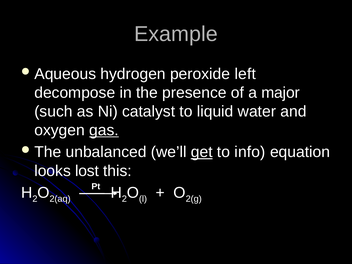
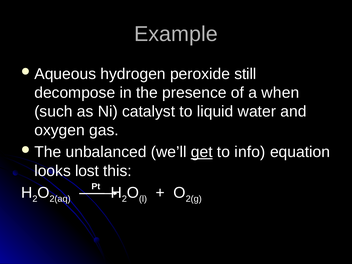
left: left -> still (245, 74)
major: major -> when (280, 93)
gas underline: present -> none (104, 130)
